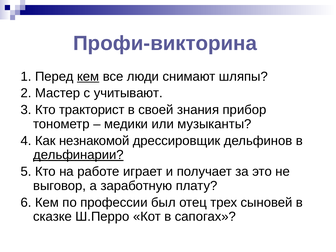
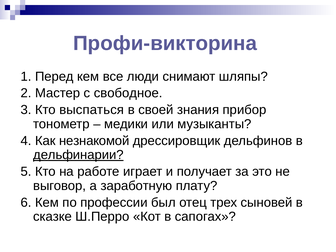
кем underline: present -> none (88, 76)
учитывают: учитывают -> свободное (128, 93)
тракторист: тракторист -> выспаться (92, 110)
